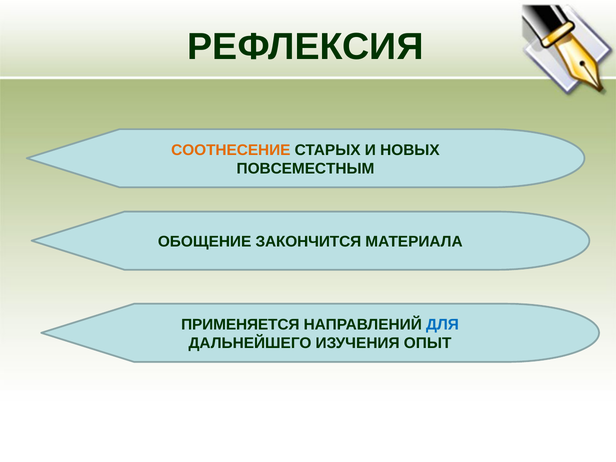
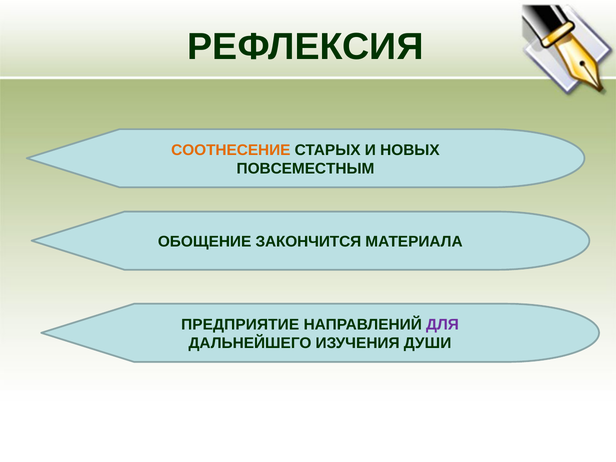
ПРИМЕНЯЕТСЯ: ПРИМЕНЯЕТСЯ -> ПРЕДПРИЯТИЕ (240, 325)
ДЛЯ colour: blue -> purple (442, 325)
ОПЫТ: ОПЫТ -> ДУШИ (428, 343)
